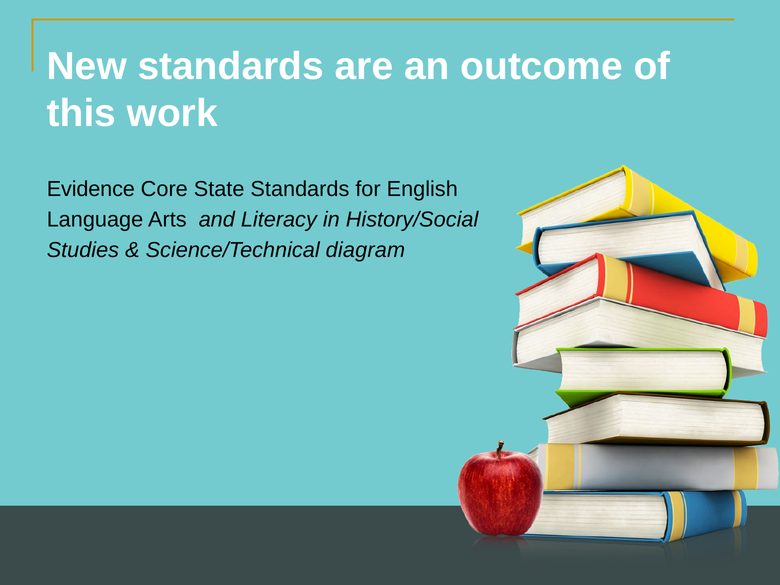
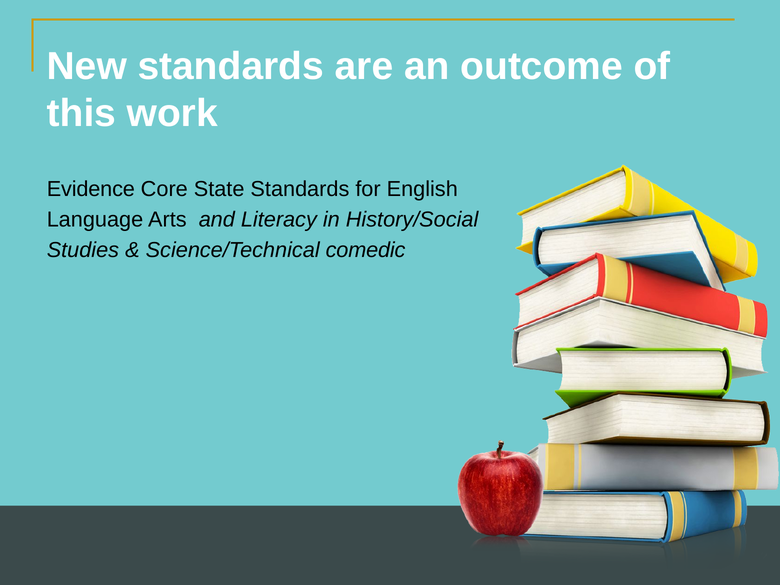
diagram: diagram -> comedic (366, 250)
